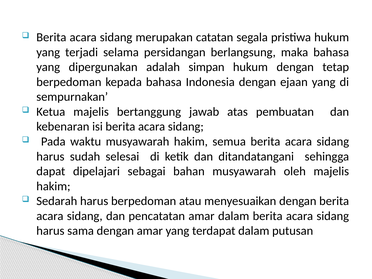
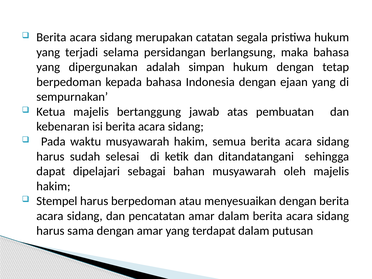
Sedarah: Sedarah -> Stempel (57, 201)
